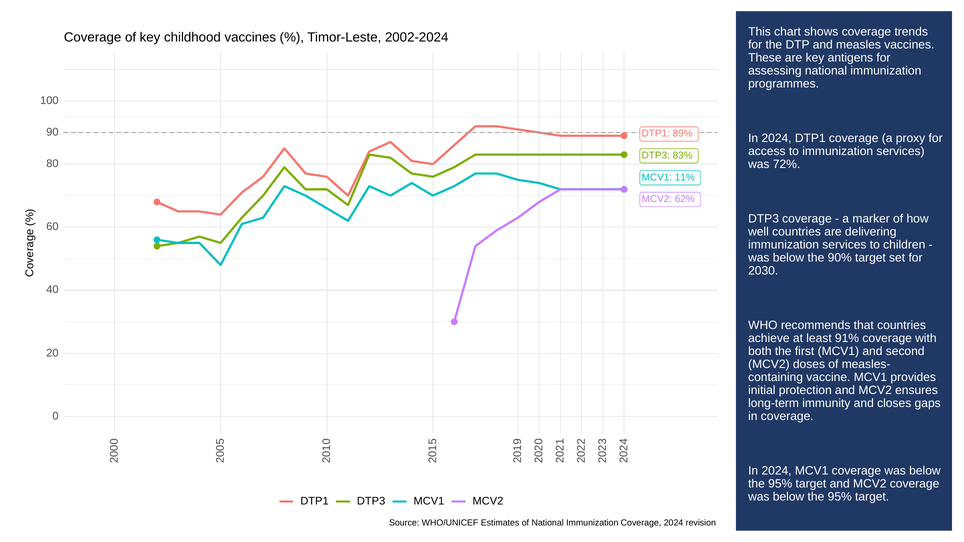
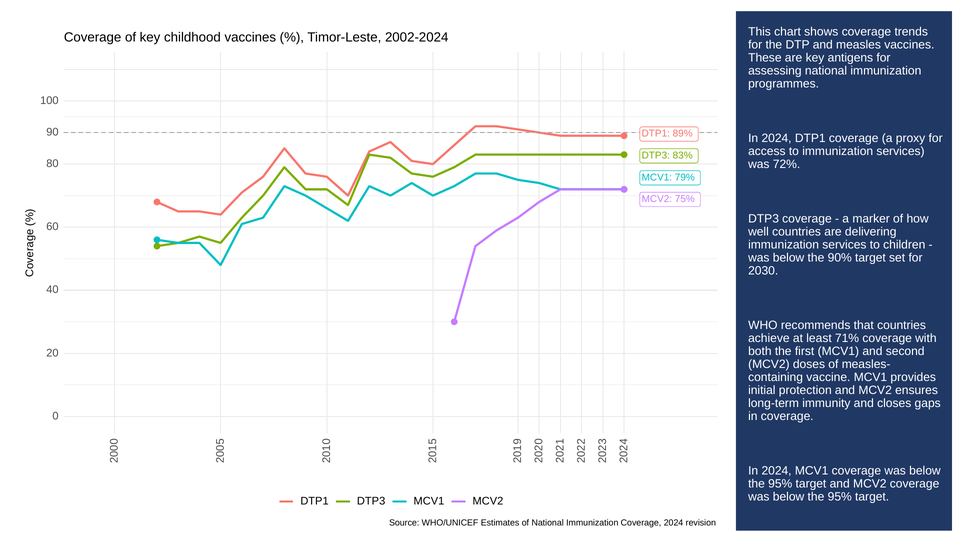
11%: 11% -> 79% (685, 177)
62%: 62% -> 75% (685, 199)
91%: 91% -> 71% (847, 338)
